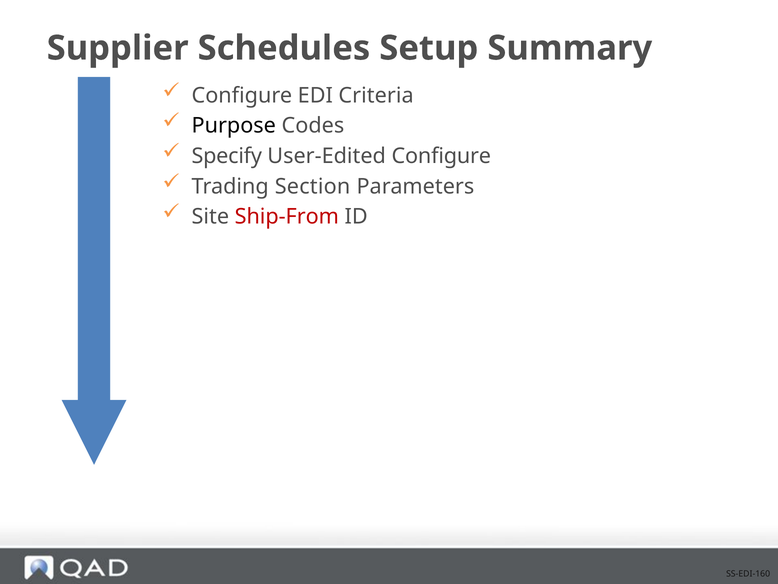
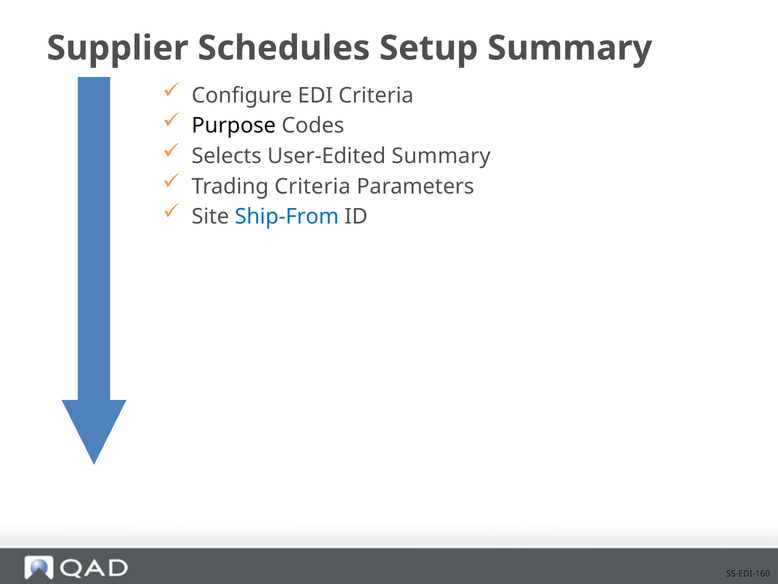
Specify: Specify -> Selects (227, 156)
User-Edited Configure: Configure -> Summary (441, 156)
Trading Section: Section -> Criteria (313, 186)
Ship-From colour: red -> blue (287, 217)
